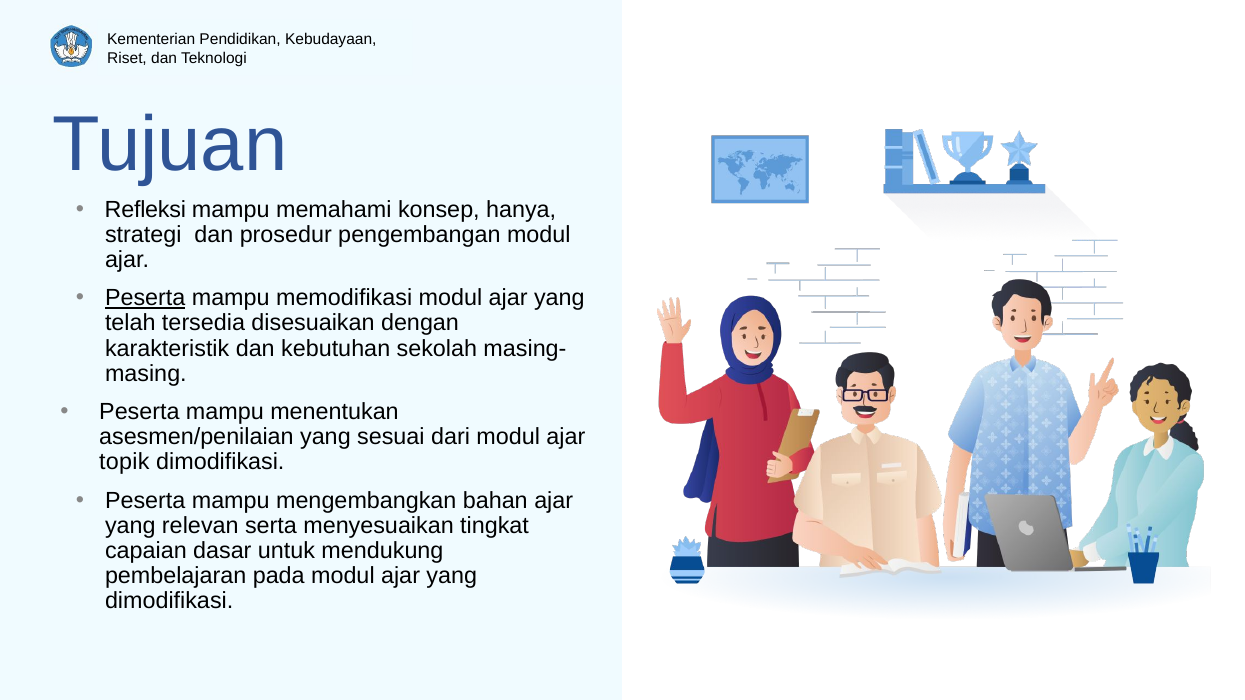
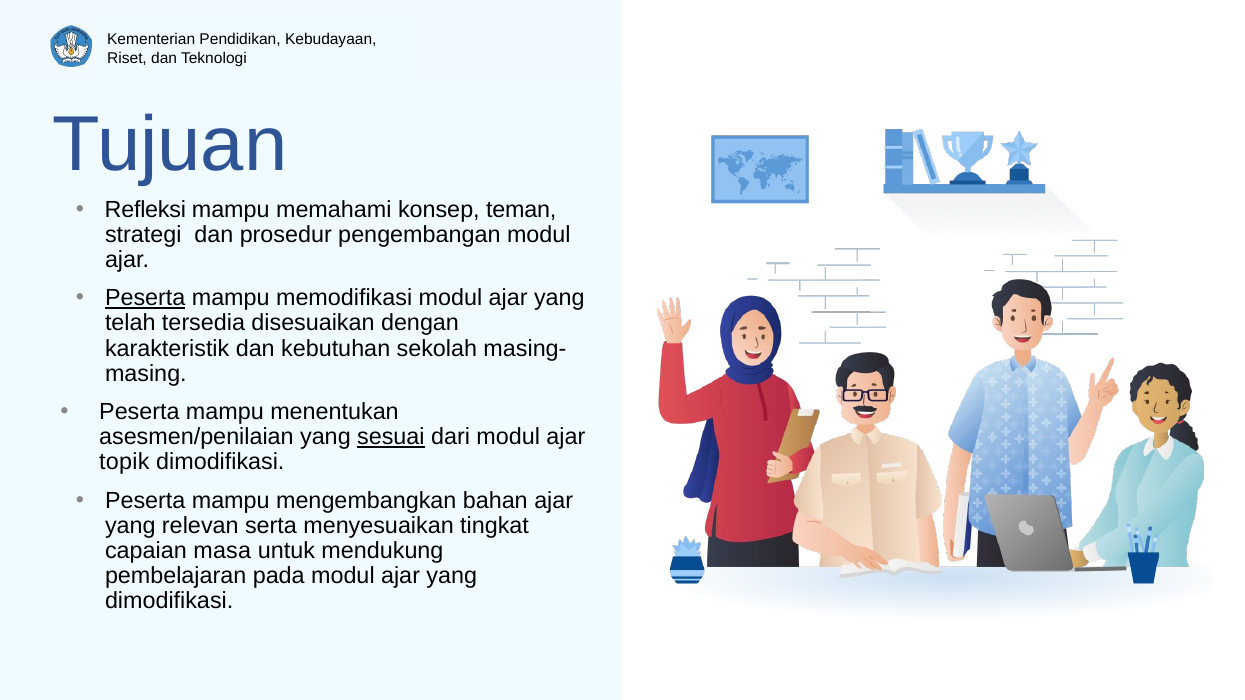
hanya: hanya -> teman (521, 209)
sesuai underline: none -> present (391, 437)
dasar: dasar -> masa (222, 551)
